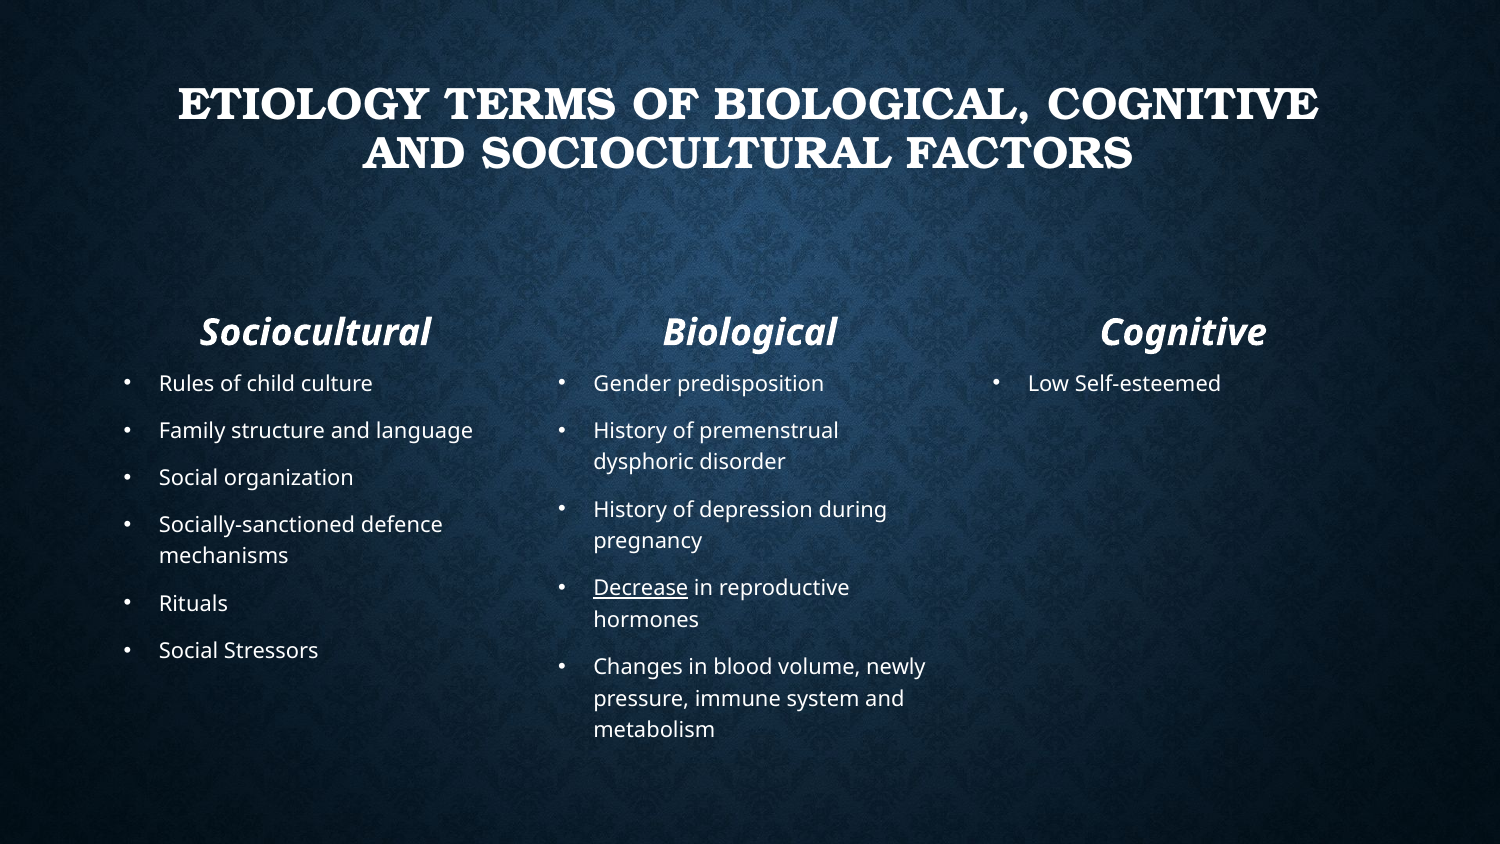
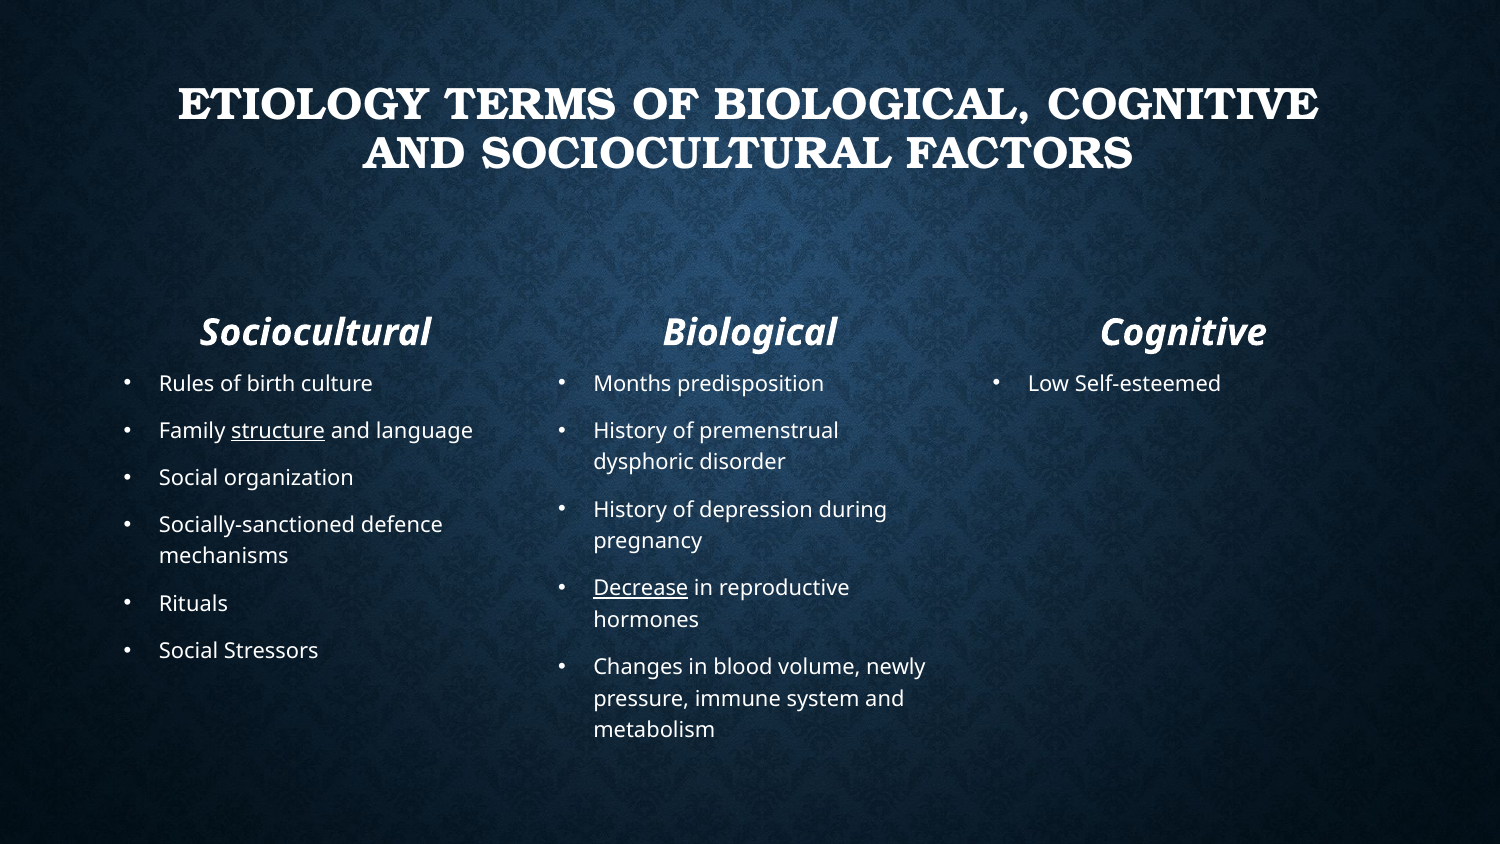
child: child -> birth (271, 384)
Gender: Gender -> Months (632, 384)
structure underline: none -> present (278, 431)
